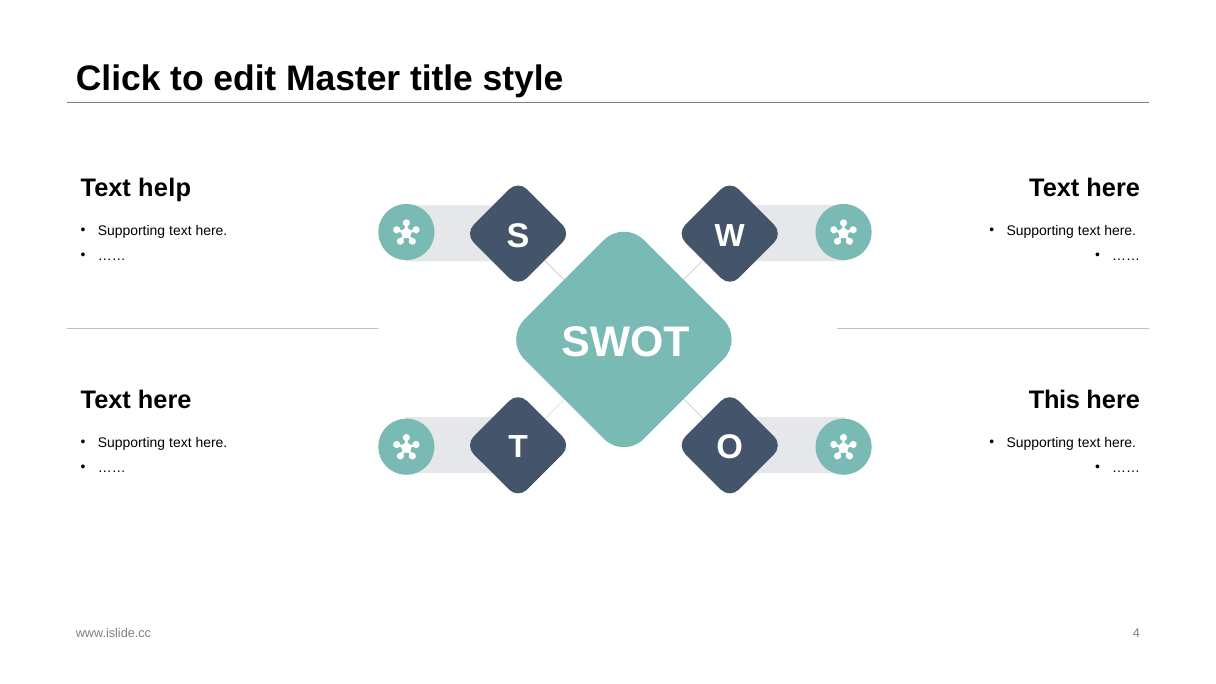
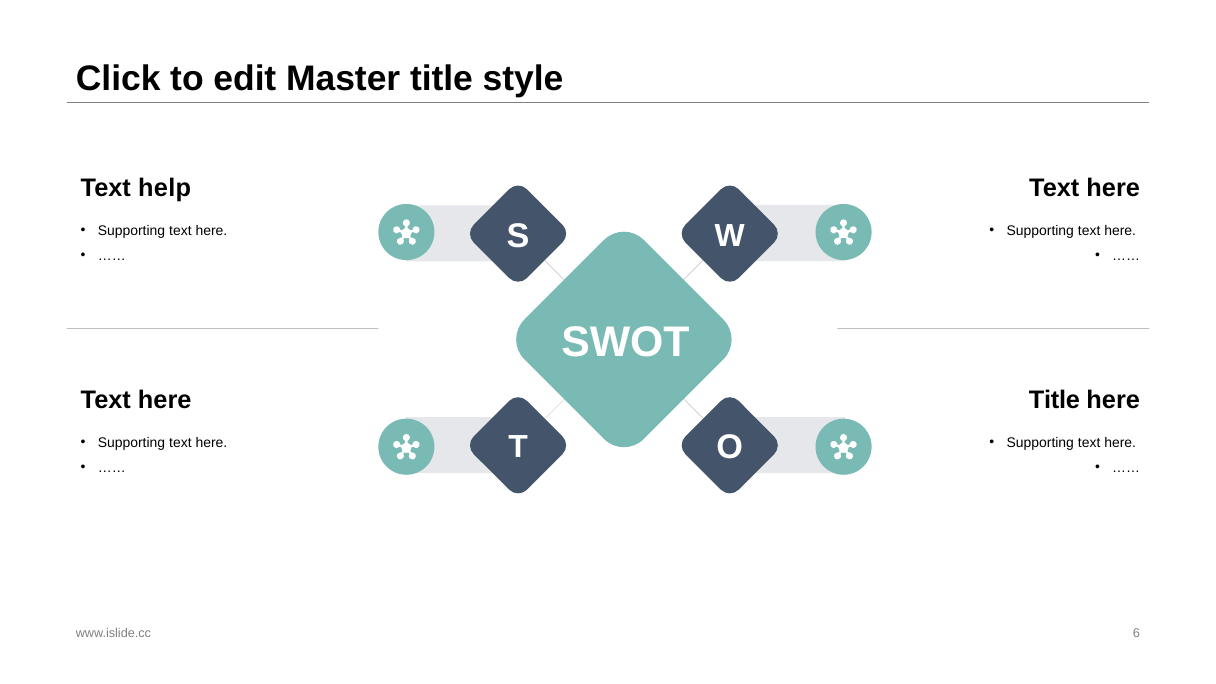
This: This -> Title (1054, 400)
4: 4 -> 6 (1136, 634)
